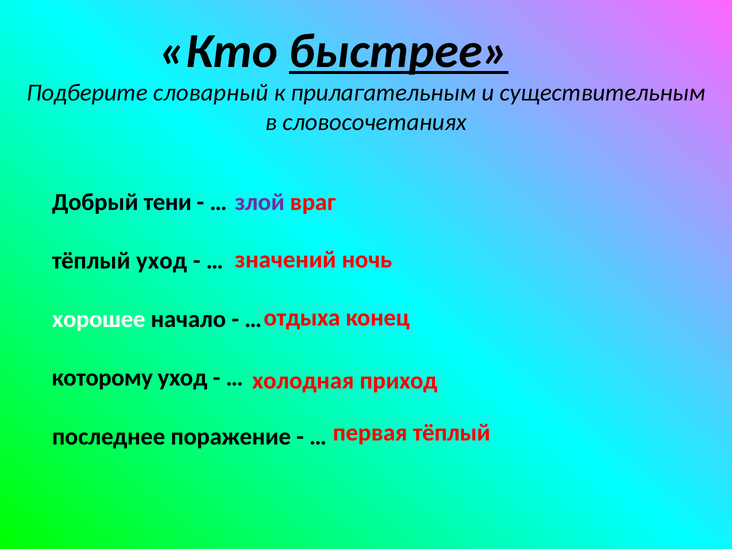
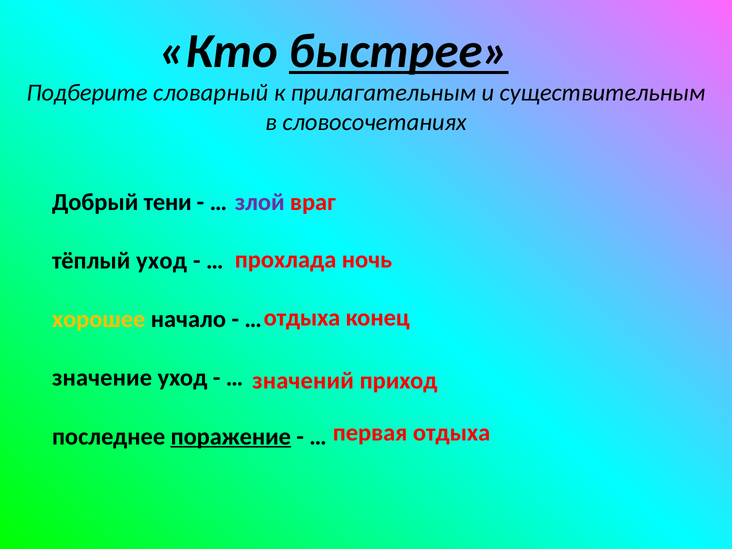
значений: значений -> прохлада (286, 260)
хорошее colour: white -> yellow (99, 319)
которому: которому -> значение (102, 378)
холодная: холодная -> значений (303, 381)
первая тёплый: тёплый -> отдыха (452, 433)
поражение underline: none -> present (231, 436)
